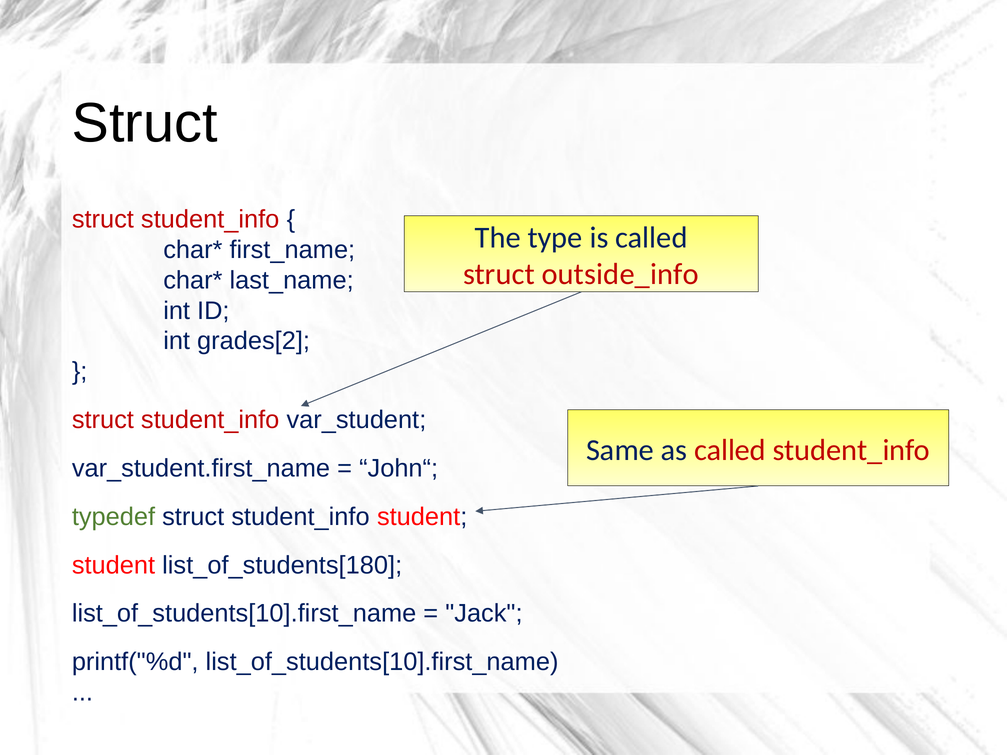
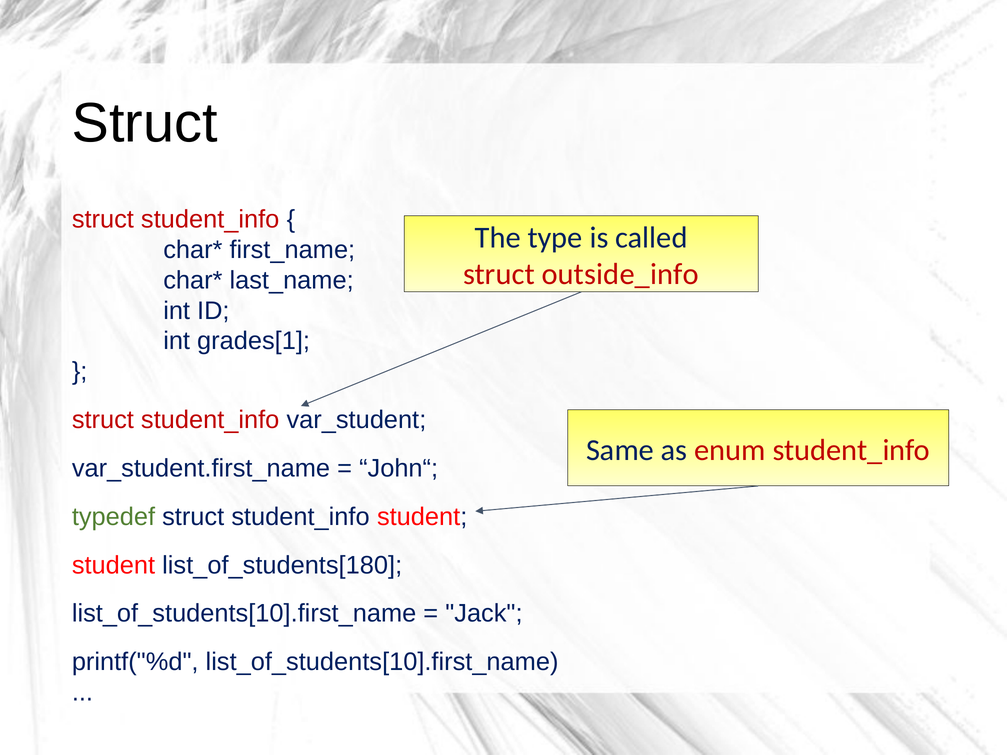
grades[2: grades[2 -> grades[1 (254, 341)
as called: called -> enum (730, 450)
